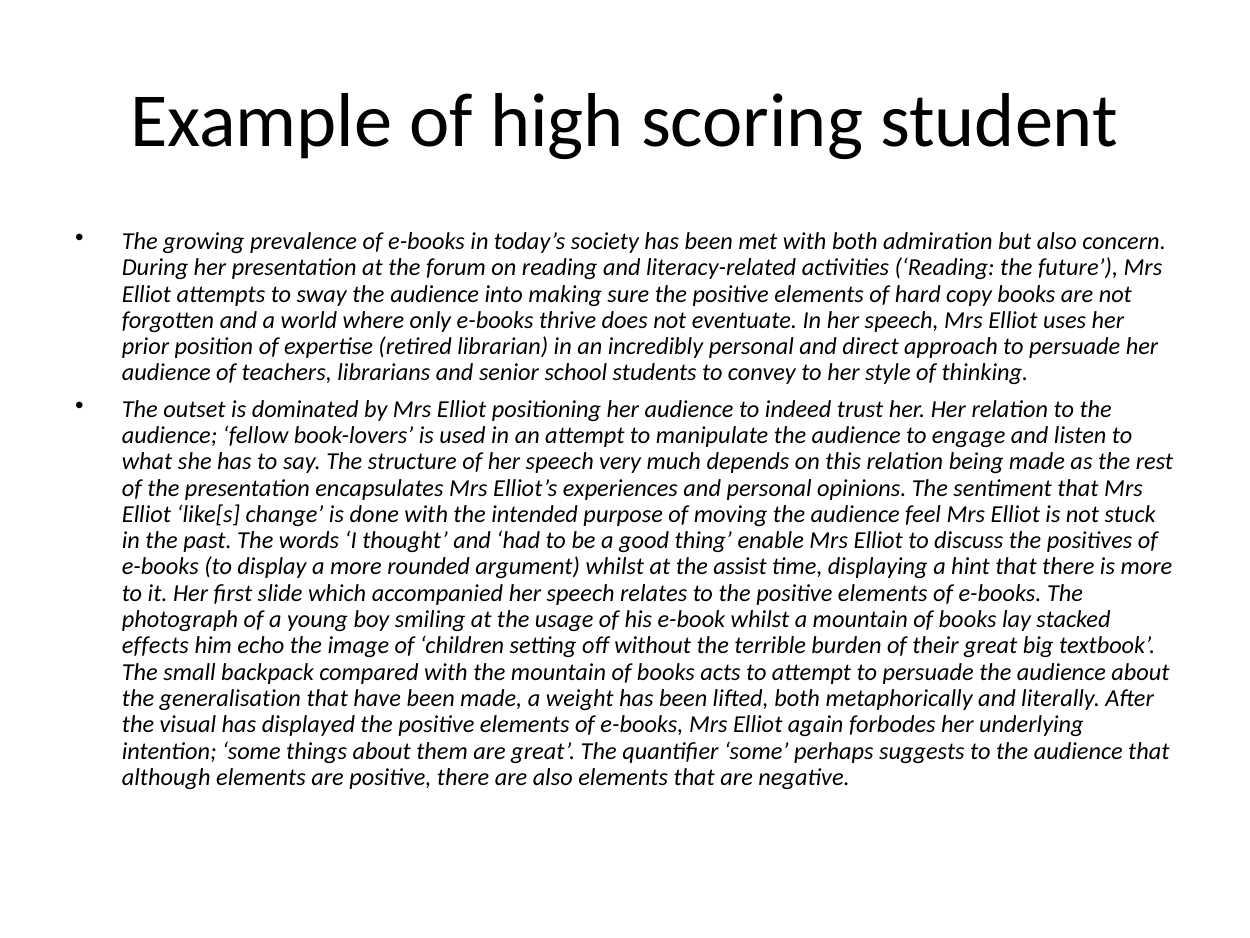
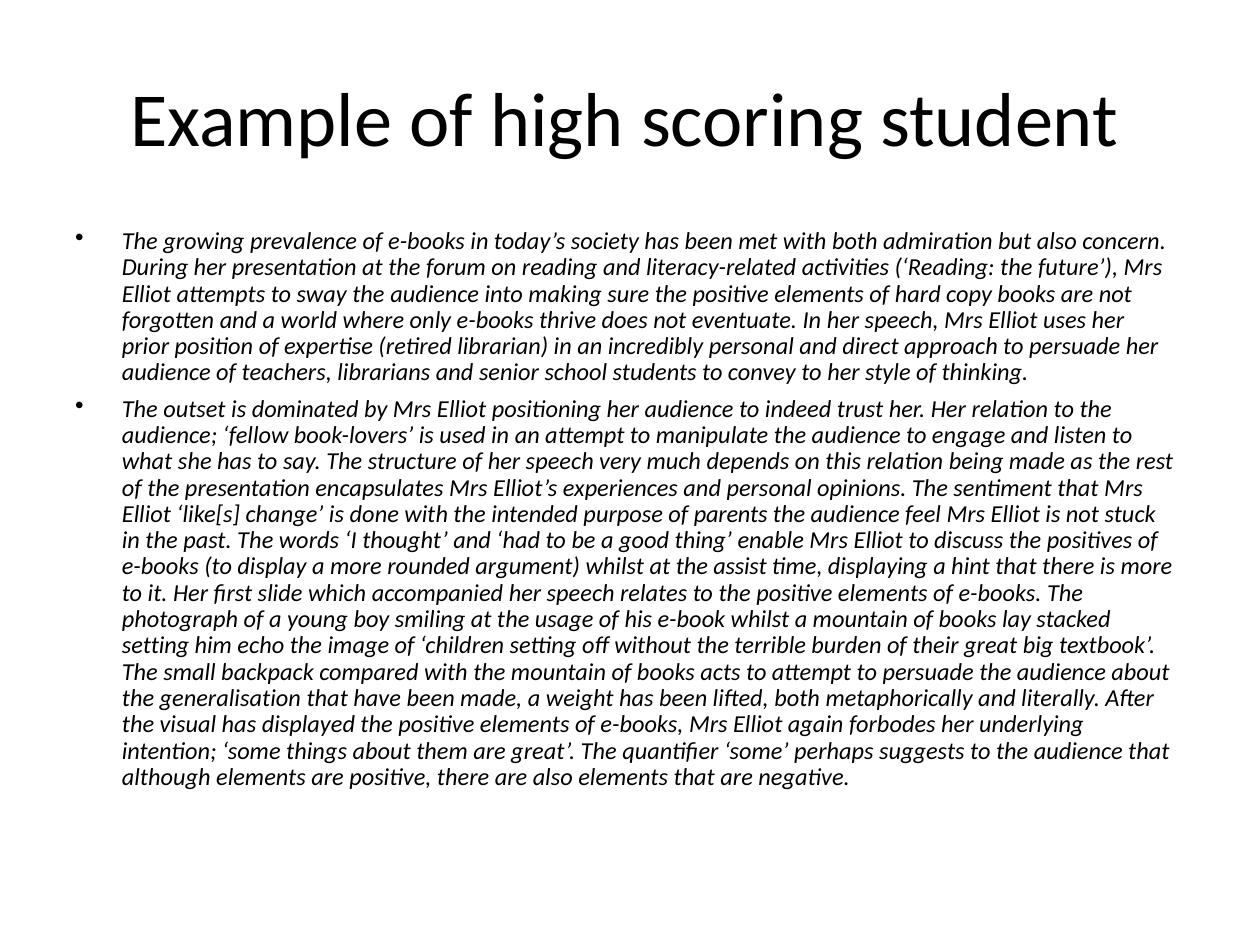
moving: moving -> parents (731, 514)
effects: effects -> setting (156, 645)
